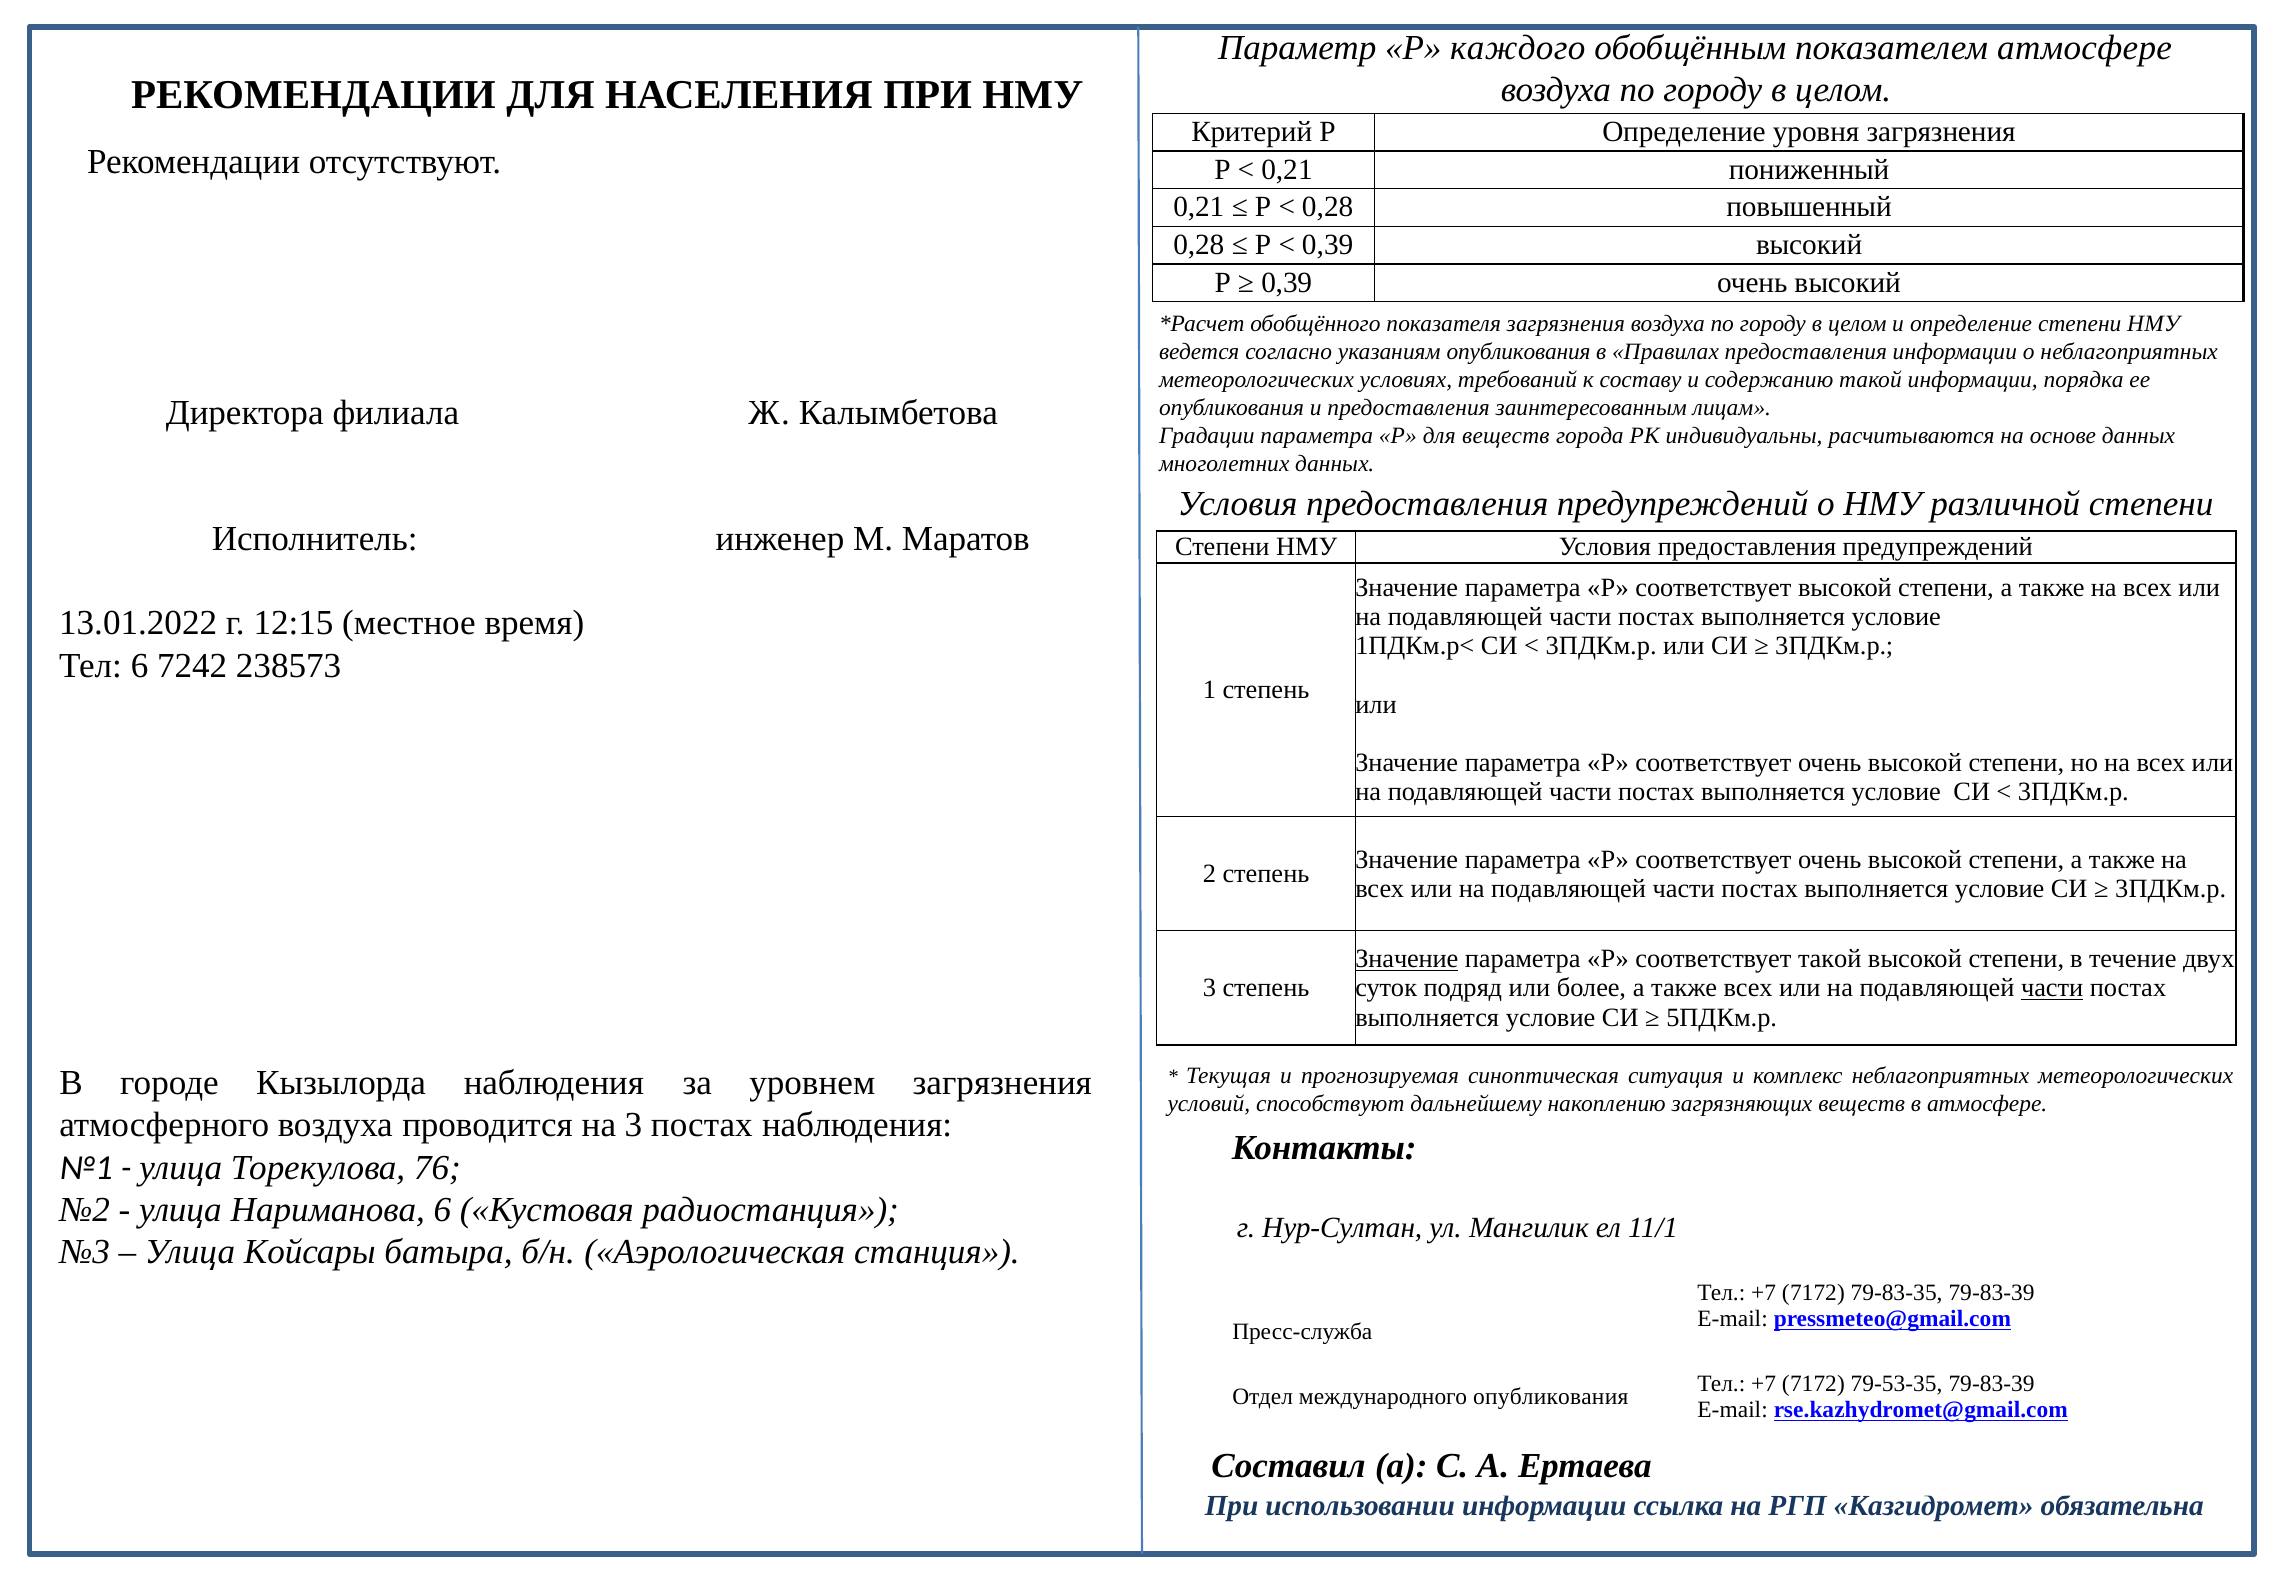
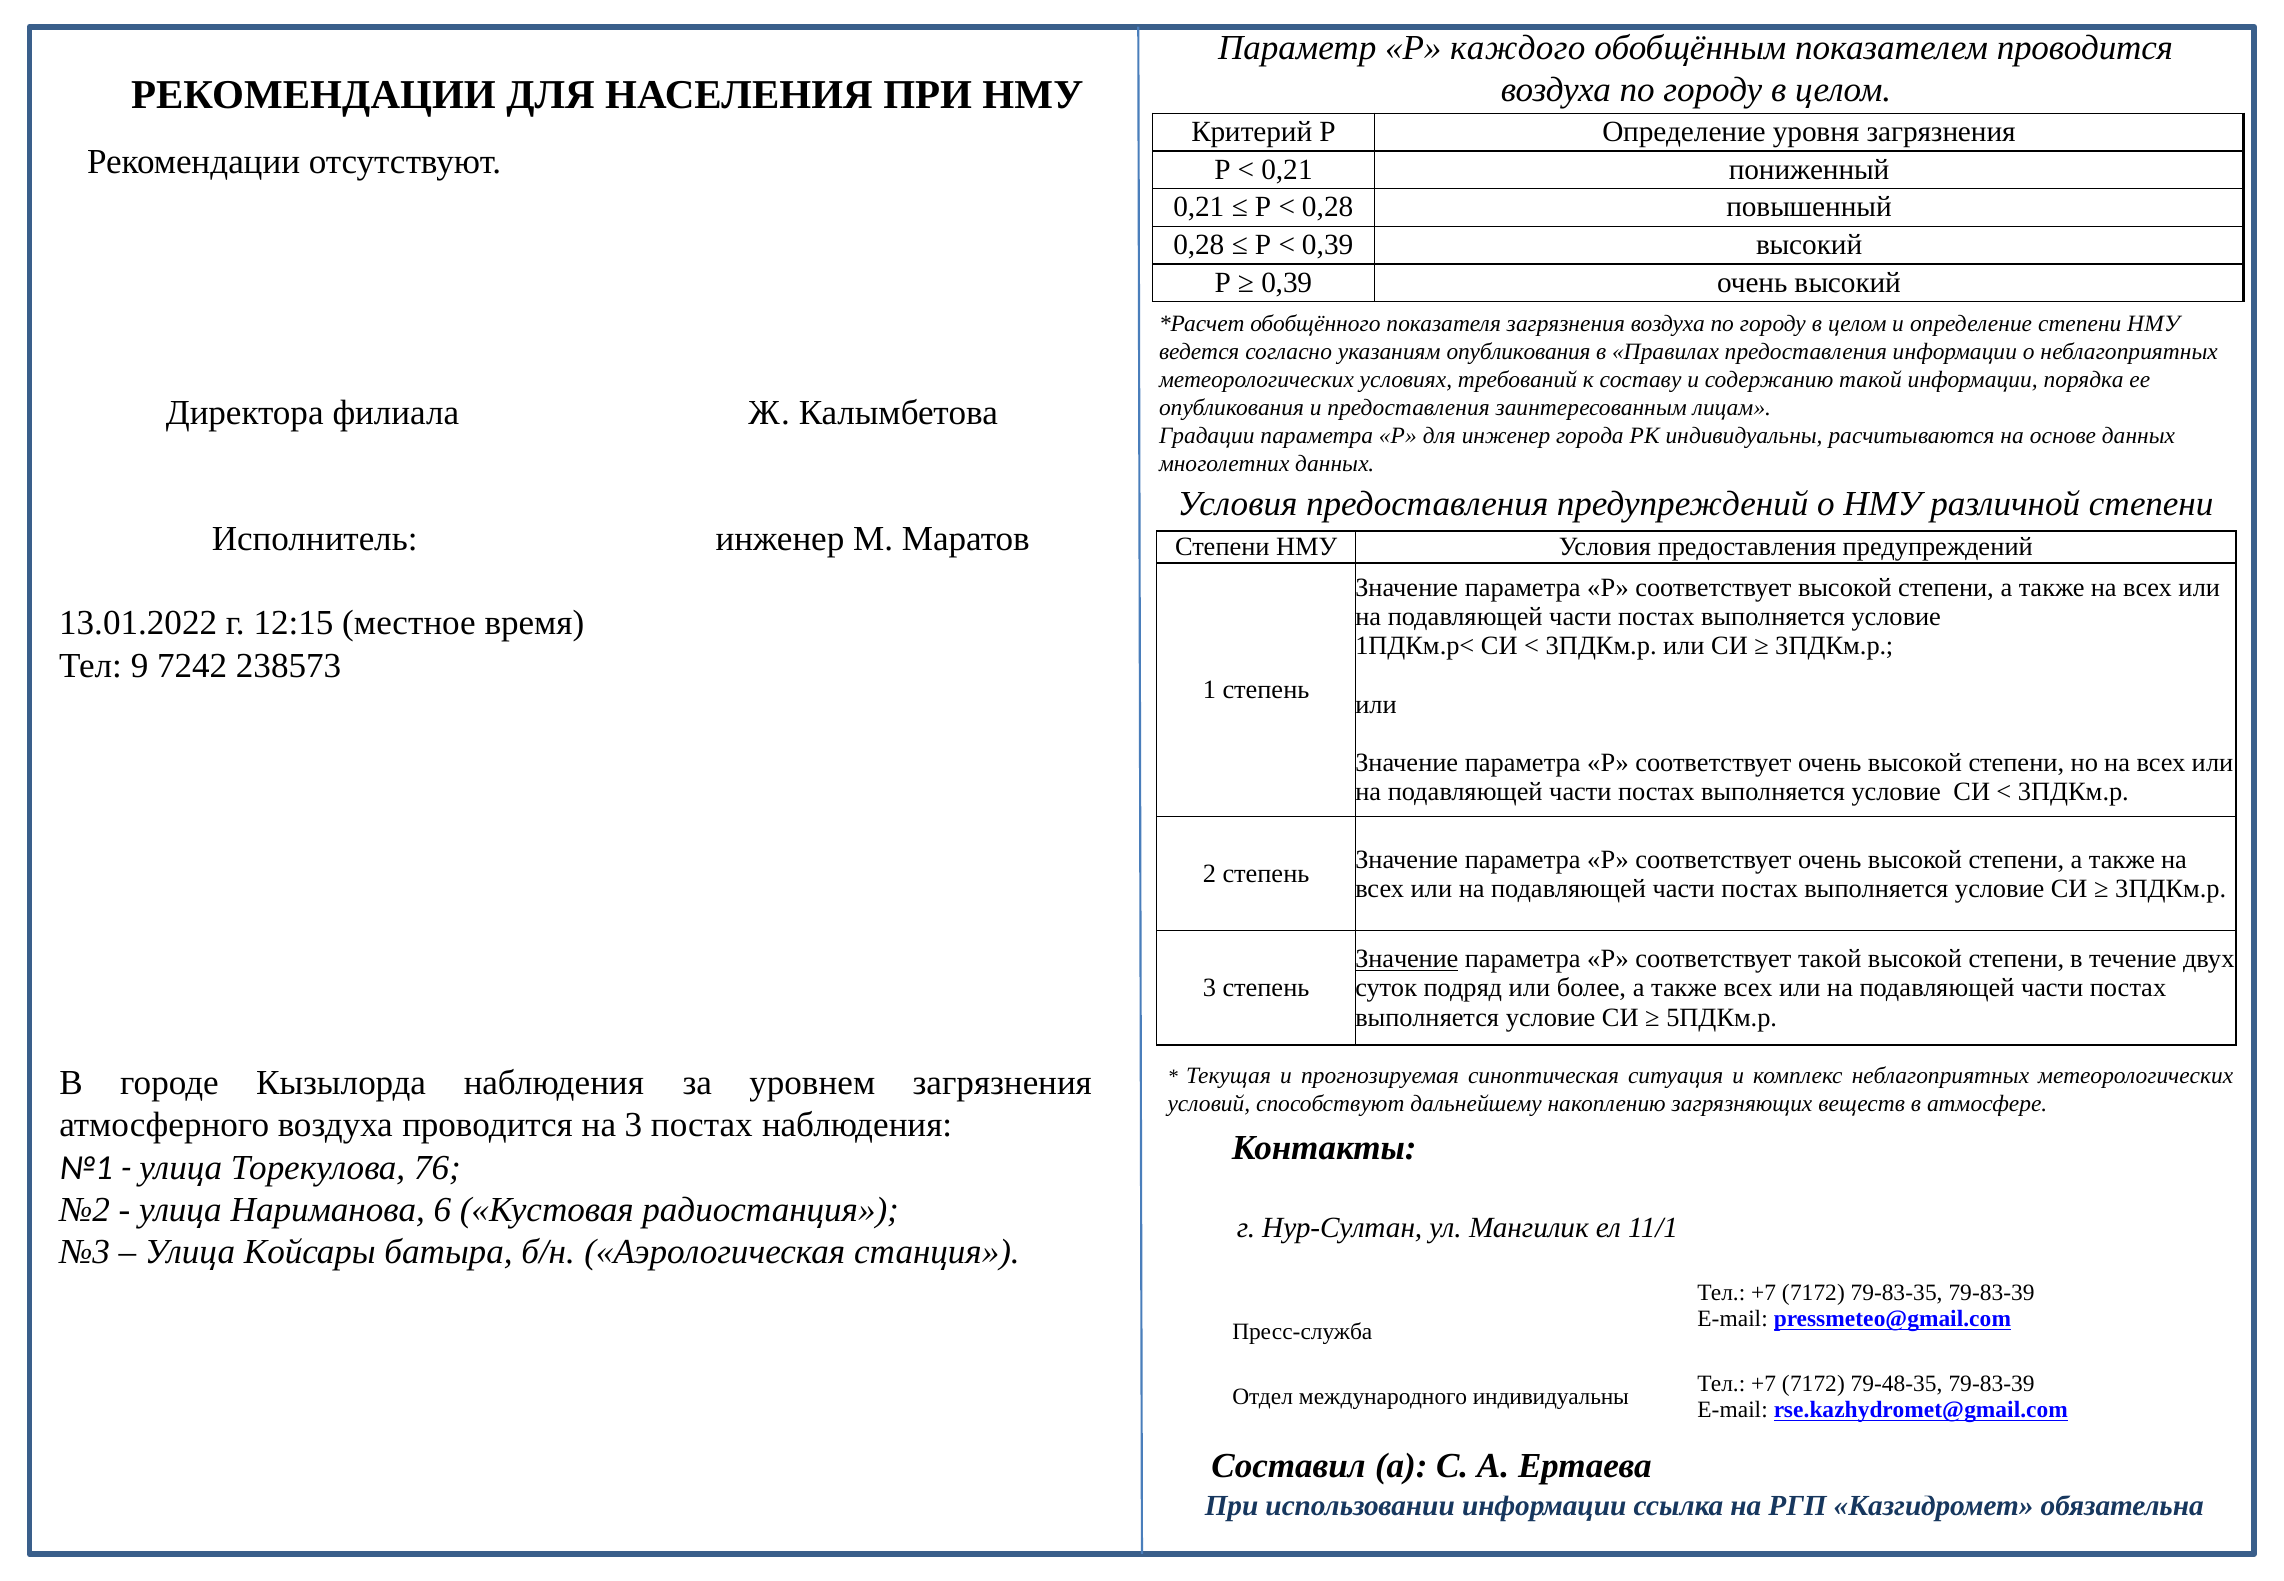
показателем атмосфере: атмосфере -> проводится (2085, 48)
для веществ: веществ -> инженер (1506, 436)
Тел 6: 6 -> 9 (140, 666)
части underline: present -> none (2052, 988)
79-53-35: 79-53-35 -> 79-48-35 (1897, 1384)
международного опубликования: опубликования -> индивидуальны (1551, 1397)
